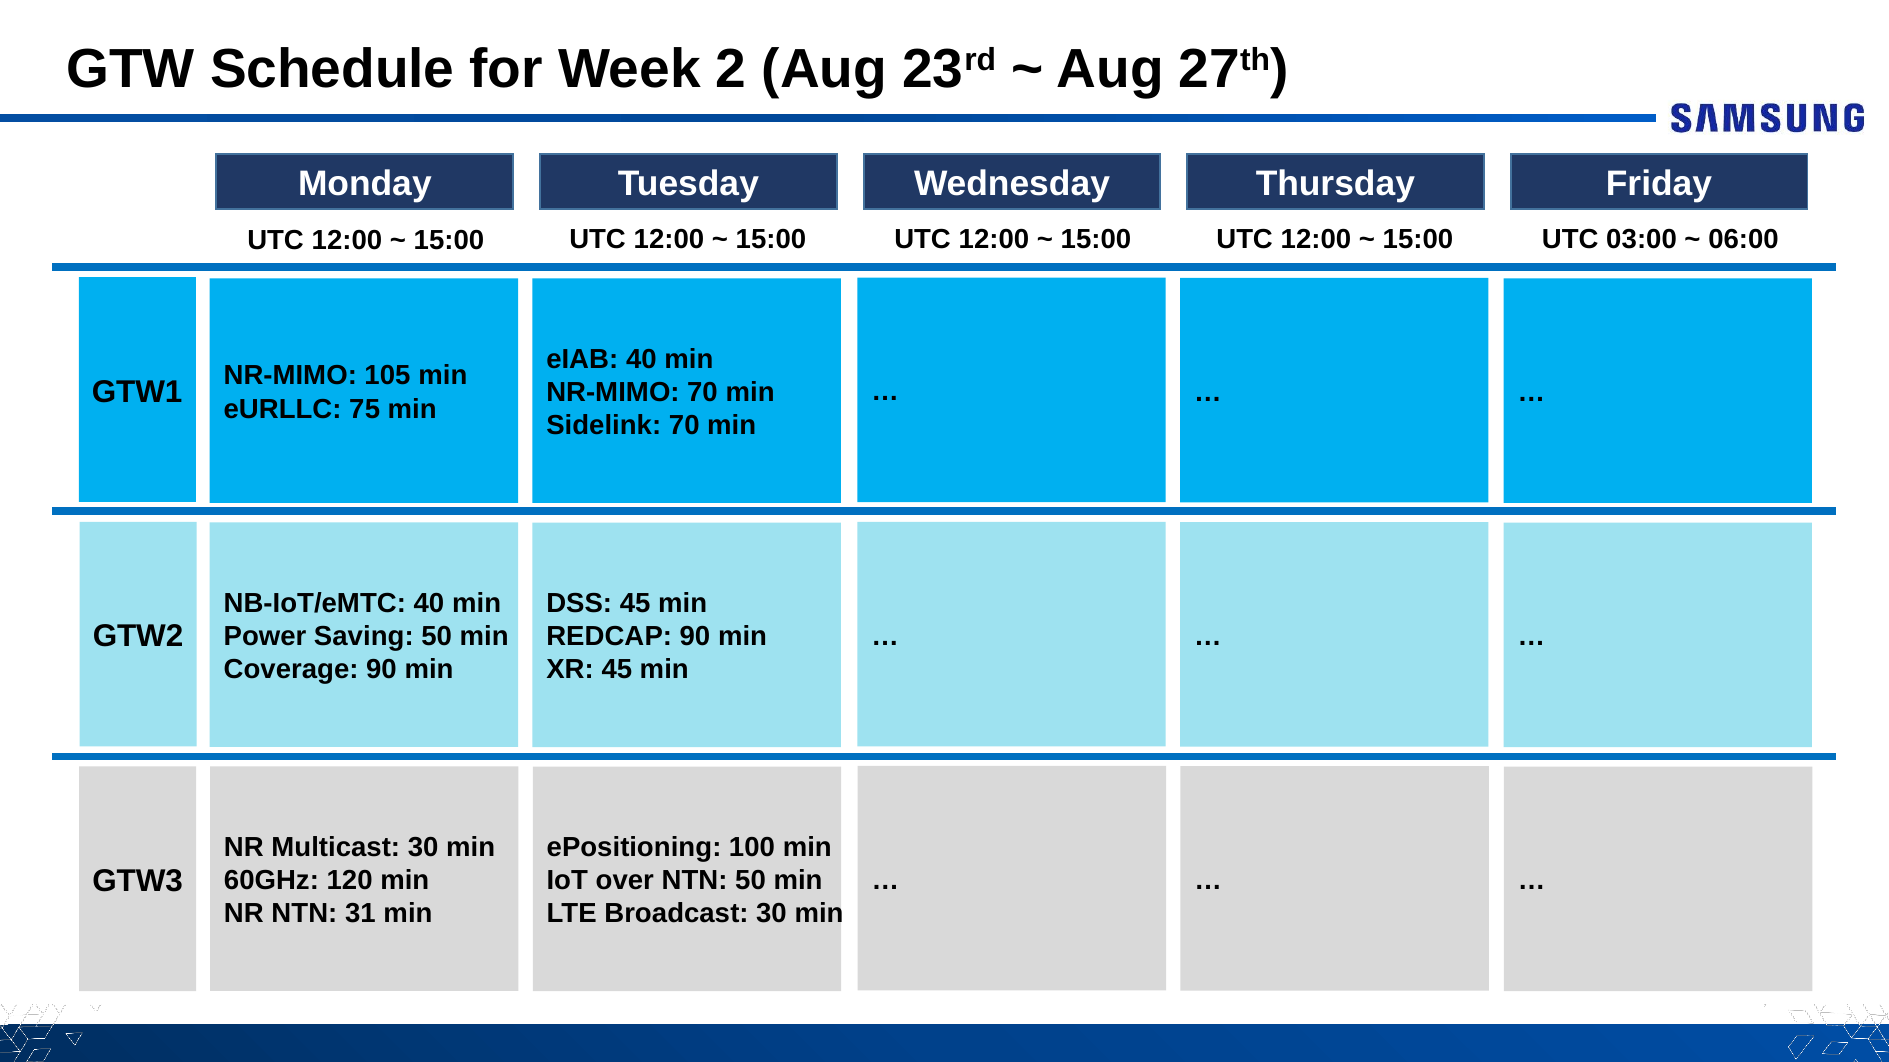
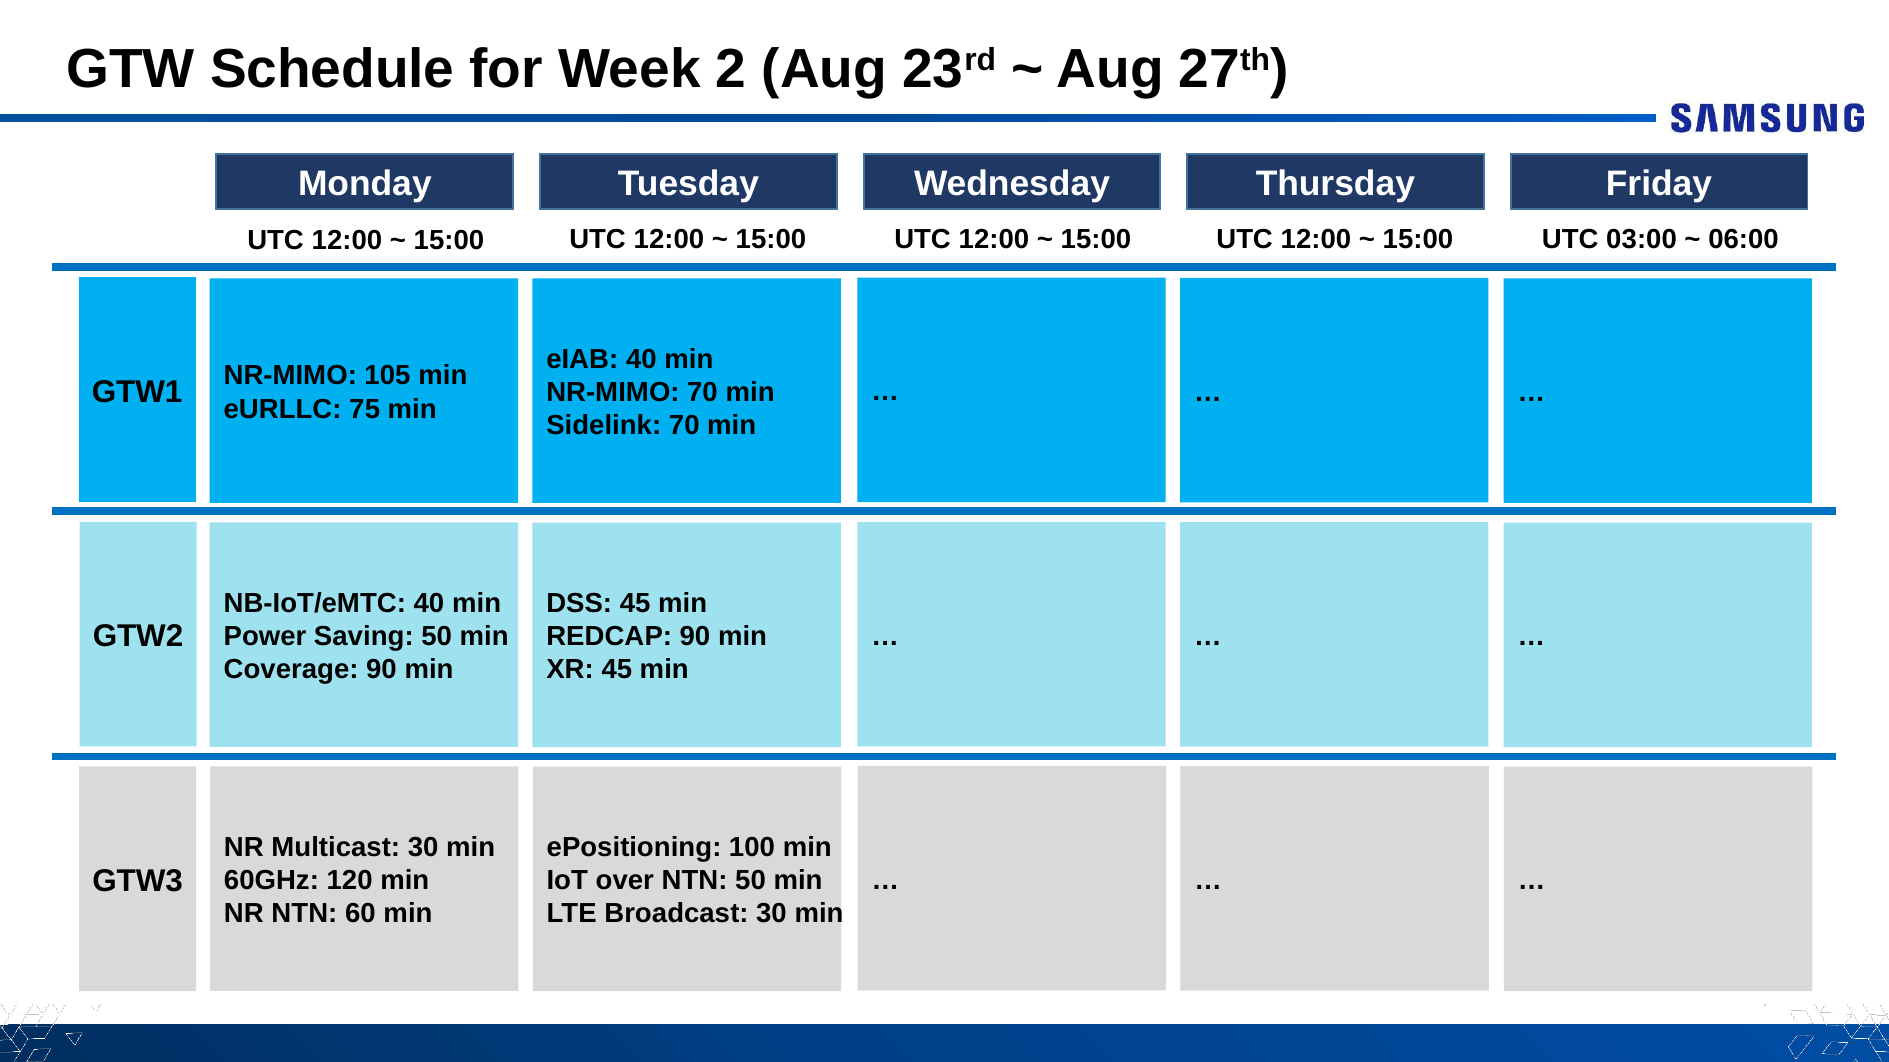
31: 31 -> 60 (360, 914)
